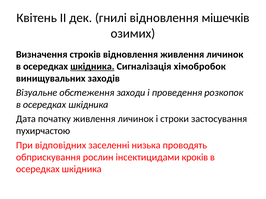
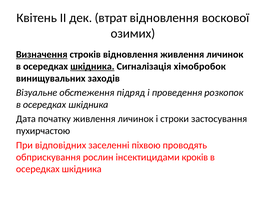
гнилі: гнилі -> втрат (111, 18)
мішечків: мішечків -> воскової (226, 18)
Визначення underline: none -> present (42, 55)
заходи: заходи -> підряд (131, 93)
низька: низька -> піхвою (146, 146)
